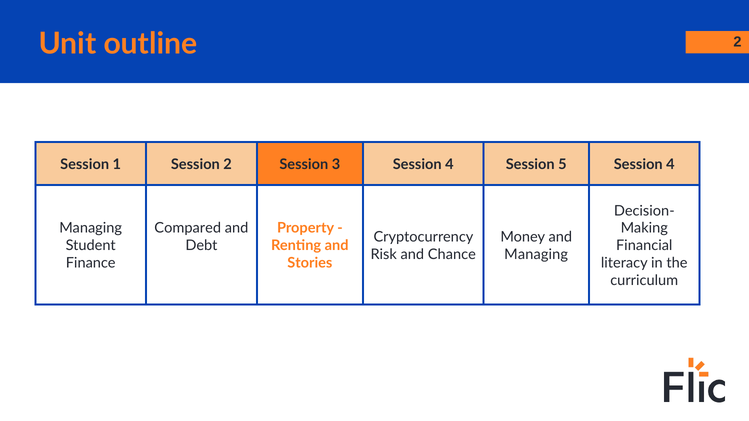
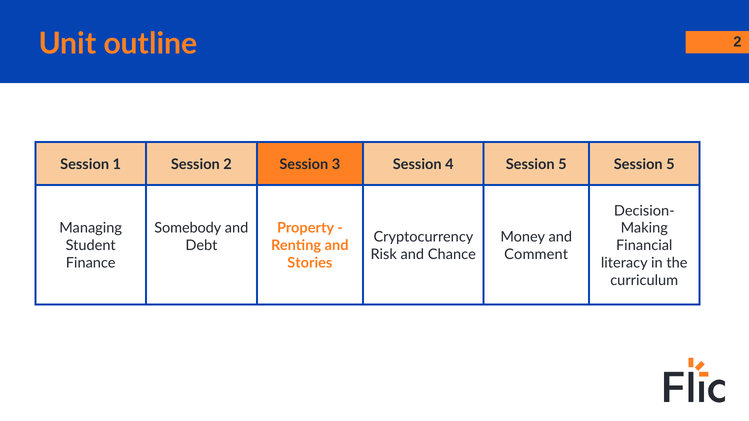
5 Session 4: 4 -> 5 (670, 164)
Compared: Compared -> Somebody (188, 228)
Managing: Managing -> Comment (536, 255)
